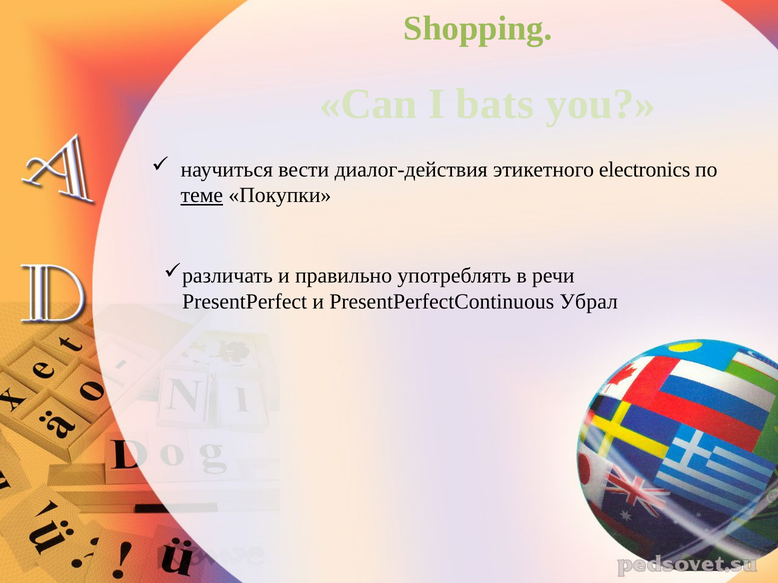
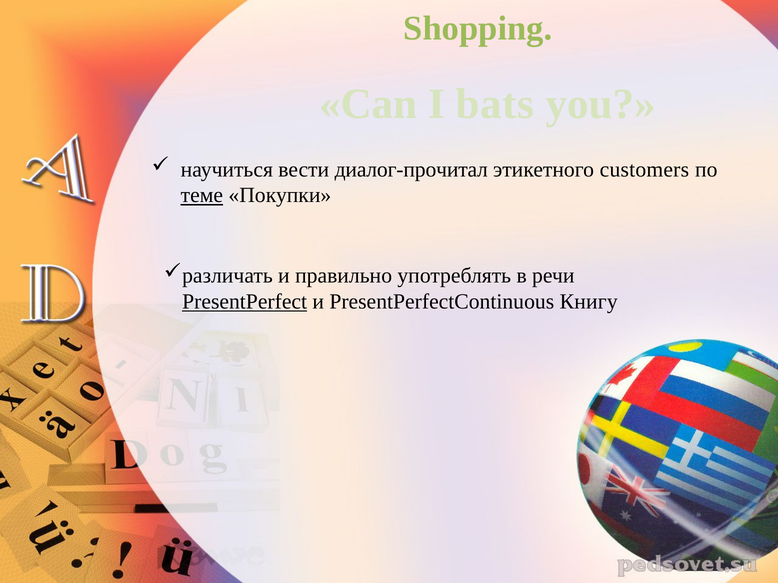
диалог-действия: диалог-действия -> диалог-прочитал (411, 170)
electronics: electronics -> customers (644, 170)
PresentPerfect underline: none -> present (245, 302)
Убрал: Убрал -> Книгу (589, 302)
